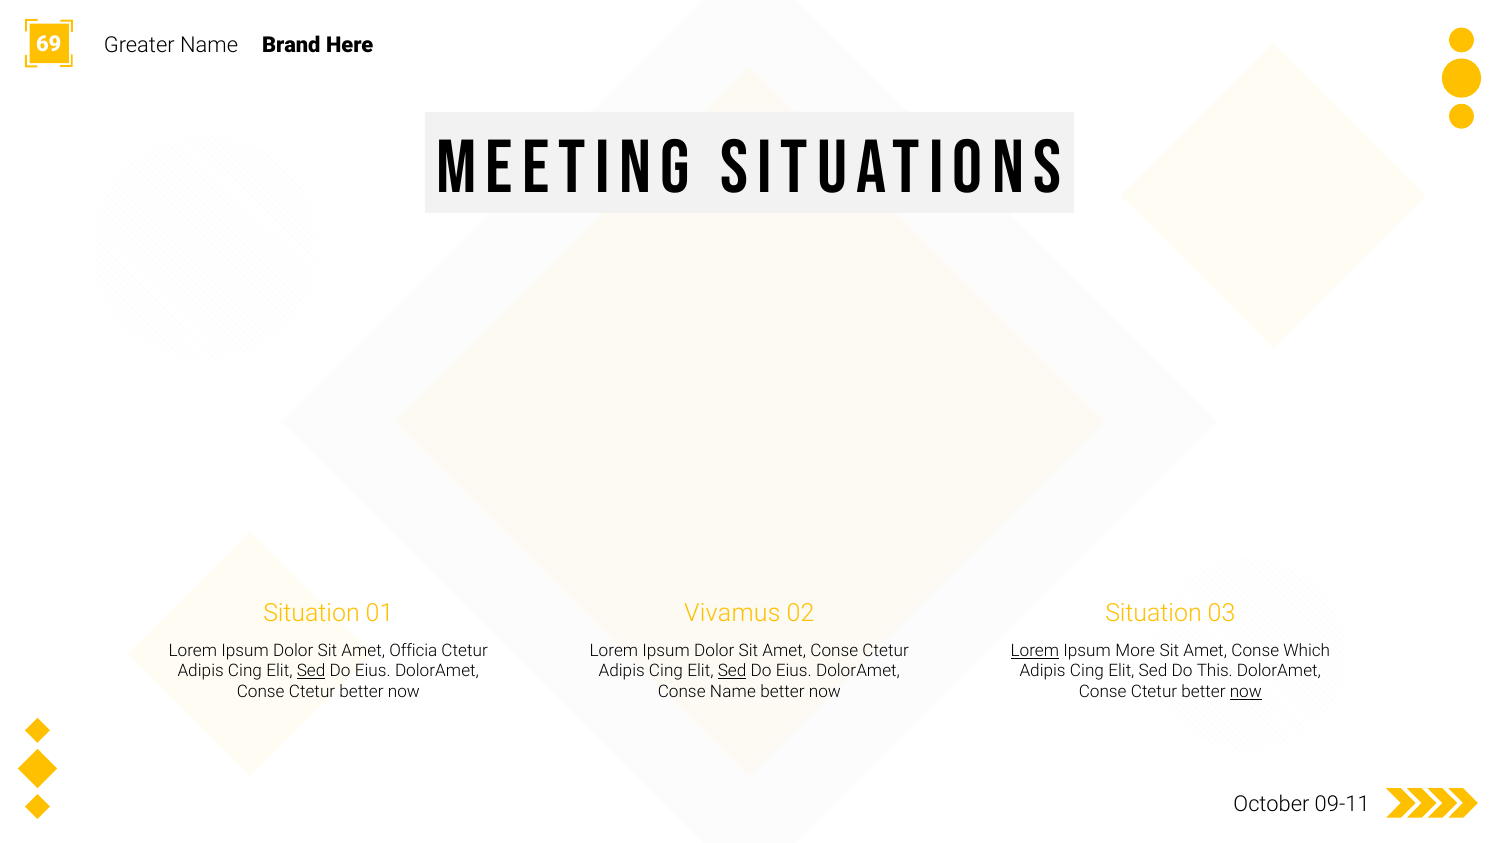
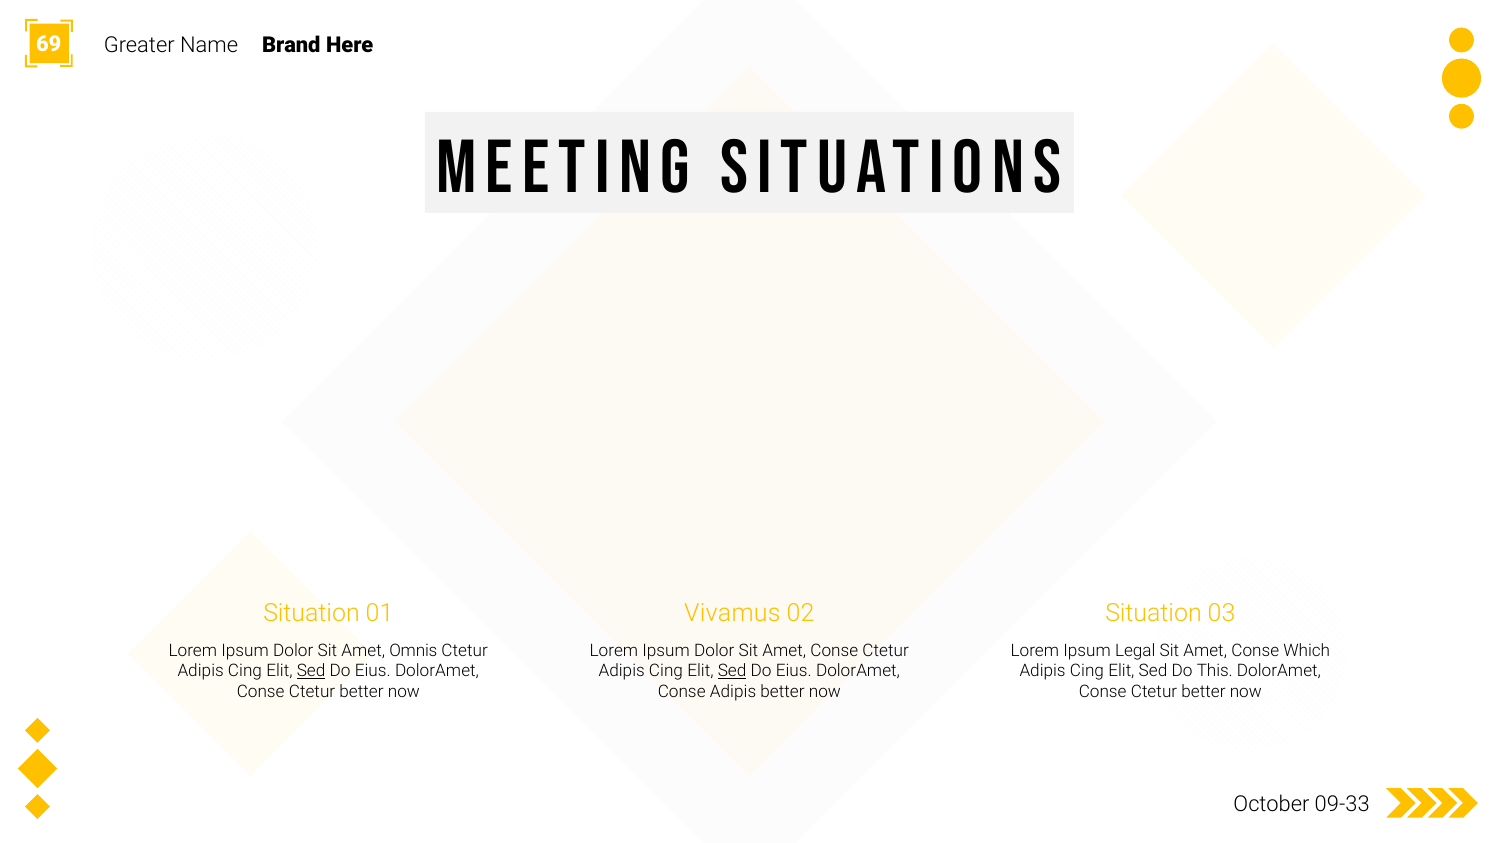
Officia: Officia -> Omnis (413, 651)
Lorem underline: present -> none (1035, 651)
More: More -> Legal (1135, 651)
Conse Name: Name -> Adipis (733, 692)
now underline: present -> none (1246, 692)
09-11: 09-11 -> 09-33 (1342, 805)
